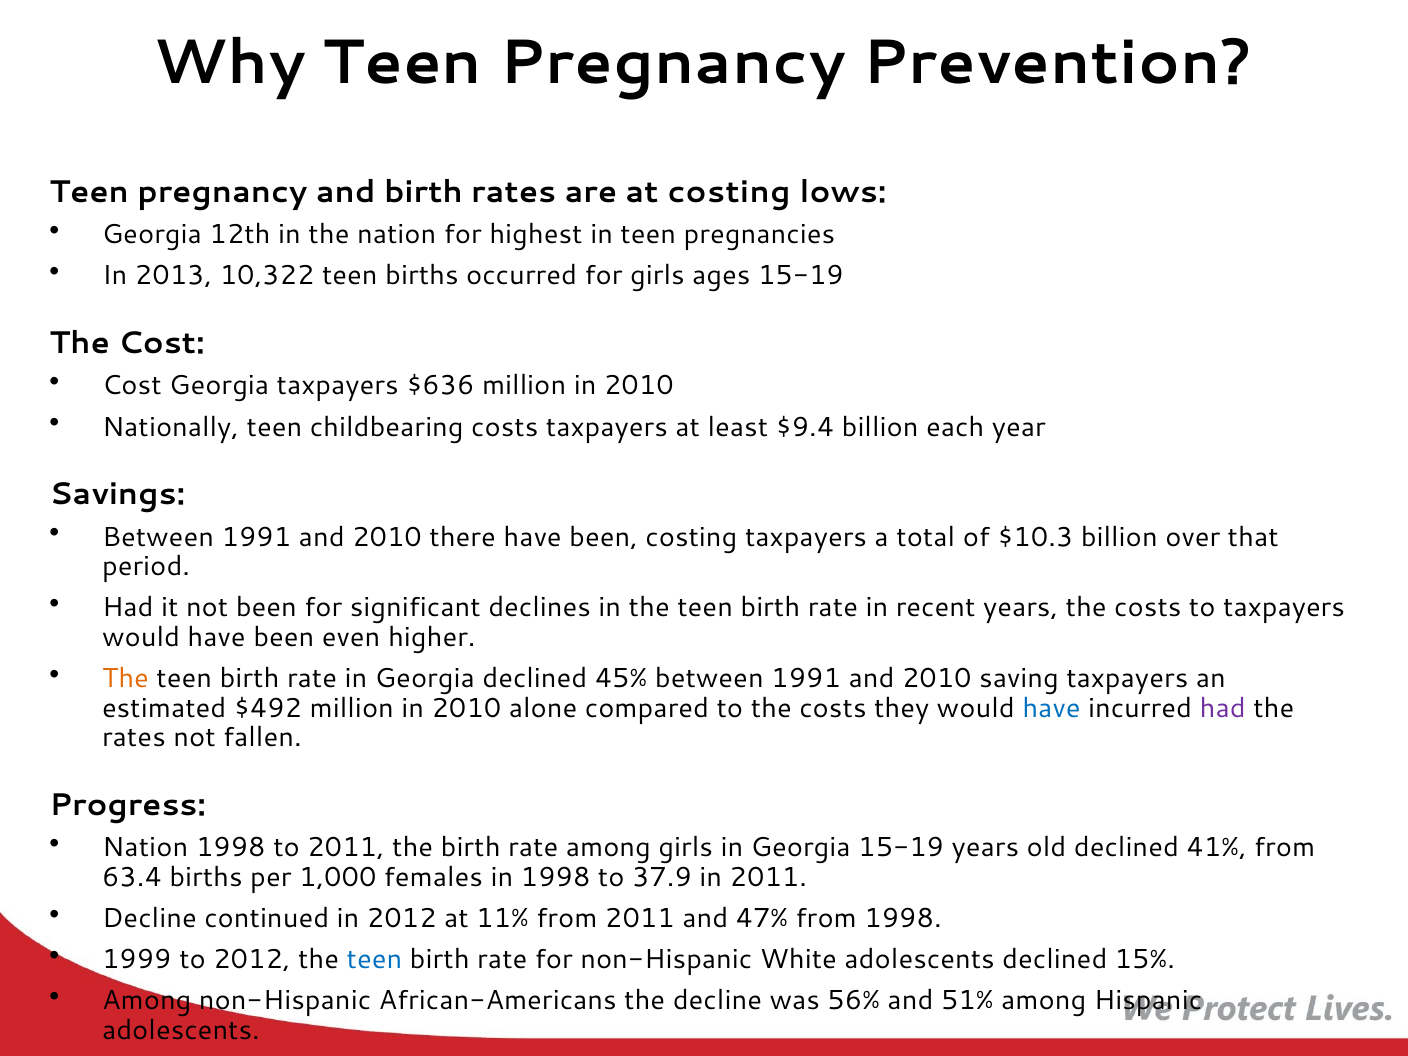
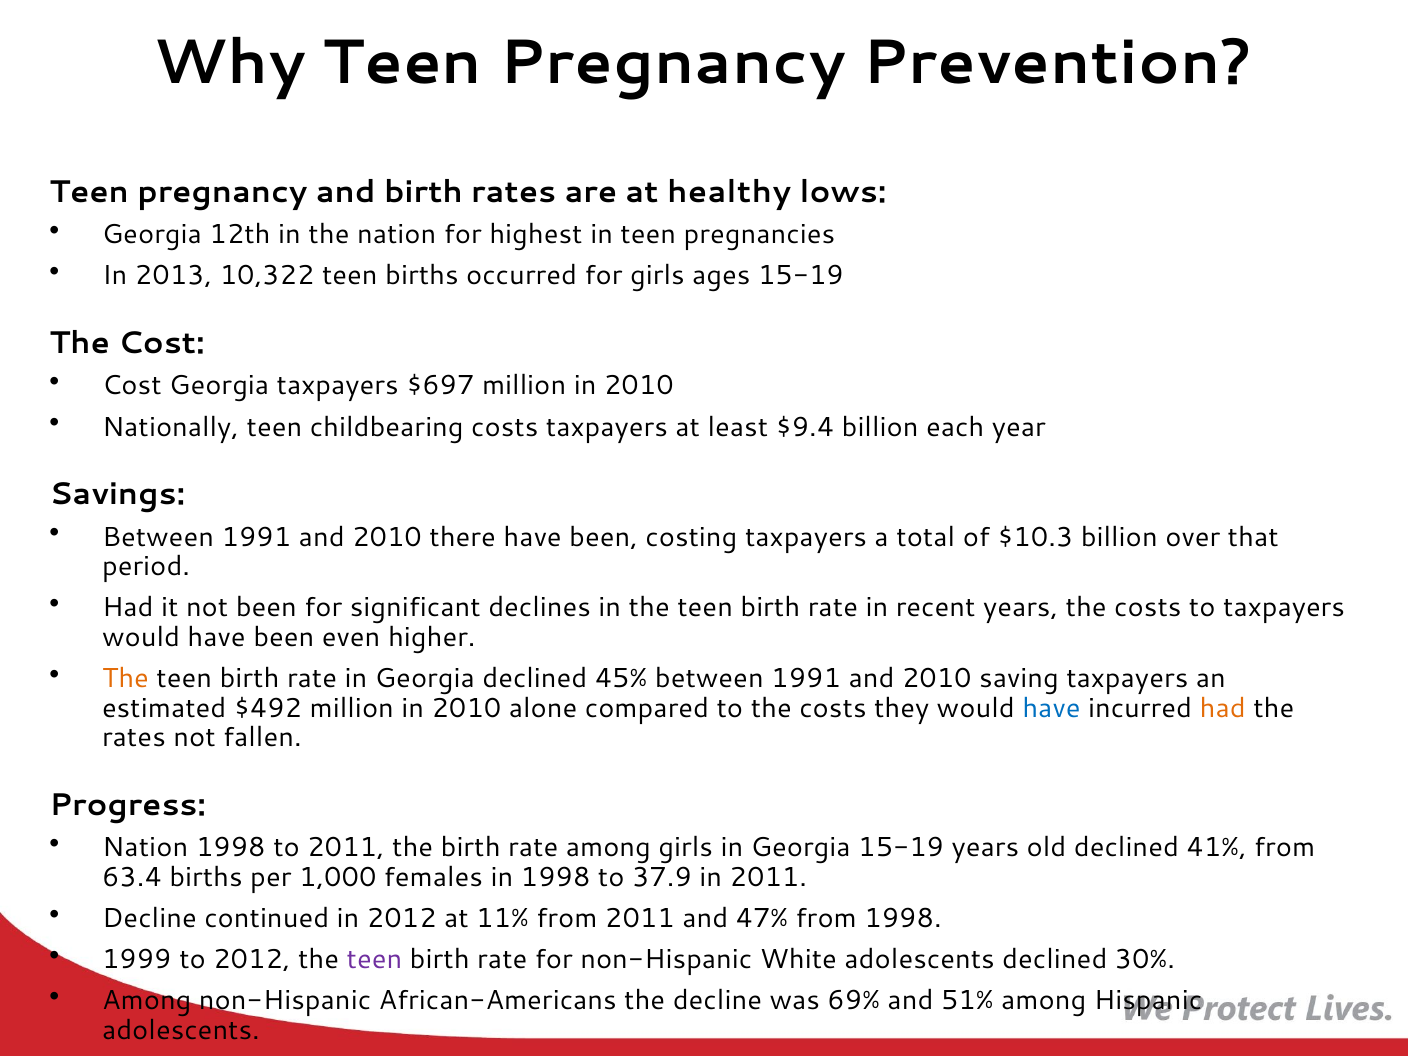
at costing: costing -> healthy (729, 192)
$636: $636 -> $697 (440, 386)
had colour: purple -> orange (1223, 708)
teen colour: blue -> purple (374, 960)
15%: 15% -> 30% (1145, 960)
56%: 56% -> 69% (854, 1001)
